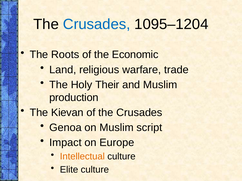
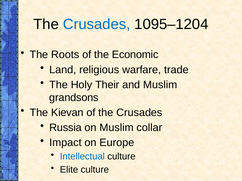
production: production -> grandsons (74, 98)
Genoa: Genoa -> Russia (65, 128)
script: script -> collar (149, 128)
Intellectual colour: orange -> blue (82, 157)
